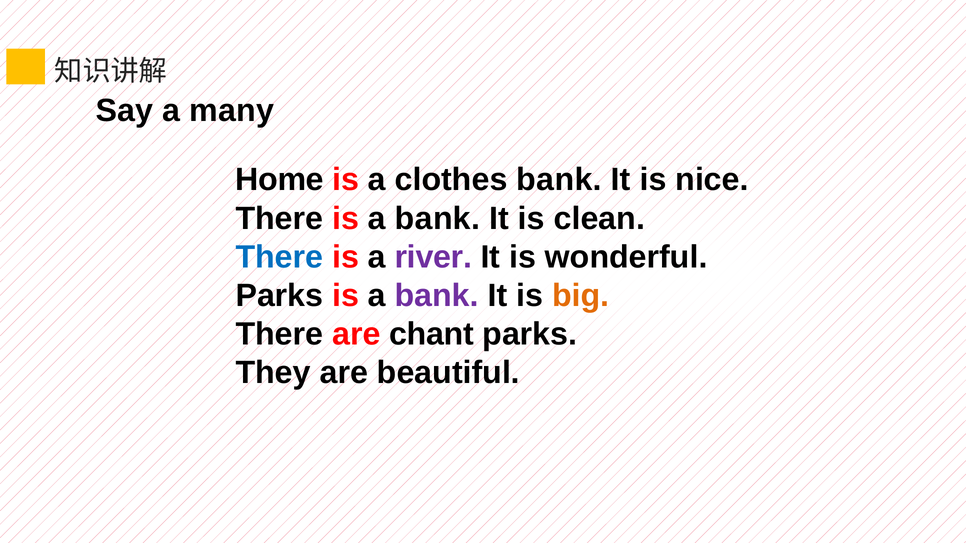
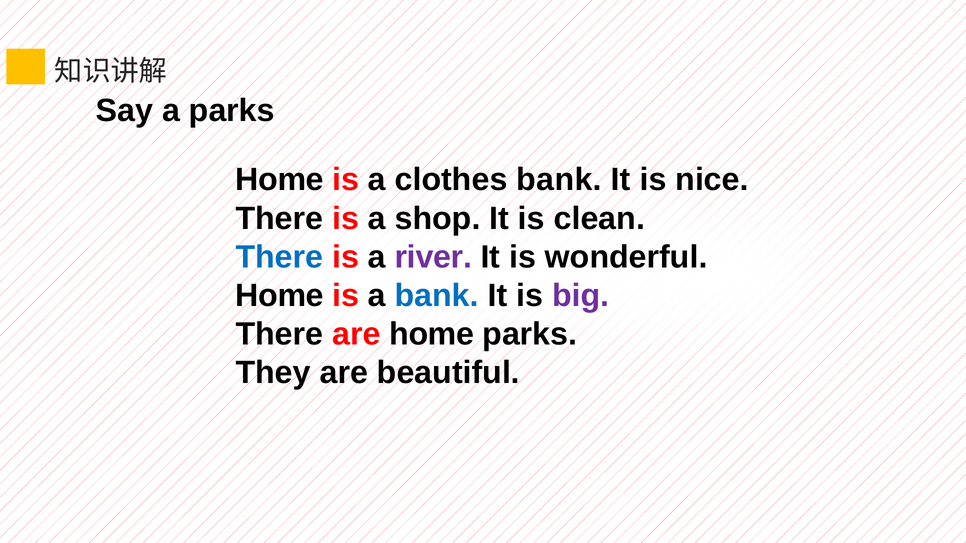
a many: many -> parks (232, 111)
There is a bank: bank -> shop (438, 219)
Parks: Parks -> Home (280, 296)
bank colour: purple -> blue (437, 296)
big colour: orange -> purple (581, 296)
are chant: chant -> home (432, 335)
